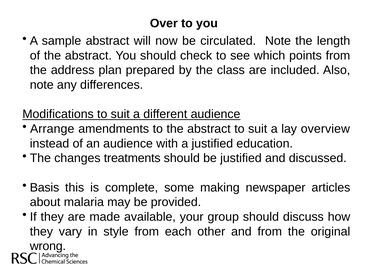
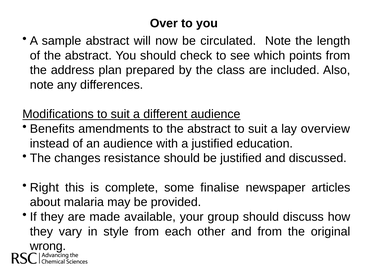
Arrange: Arrange -> Benefits (52, 129)
treatments: treatments -> resistance (132, 158)
Basis: Basis -> Right (44, 188)
making: making -> finalise (220, 188)
